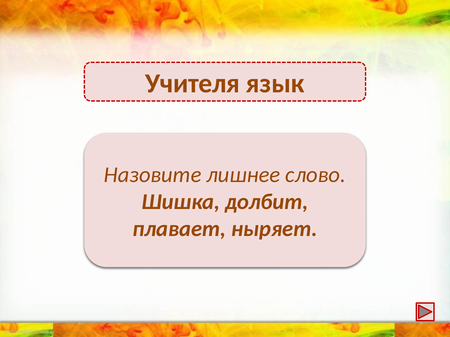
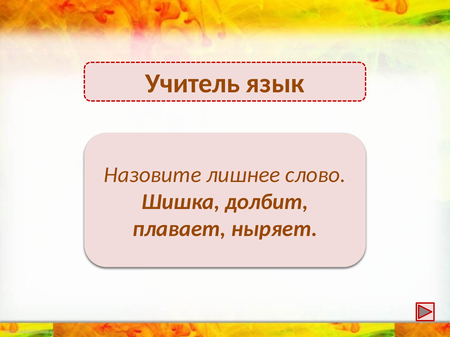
Учителя: Учителя -> Учитель (193, 84)
